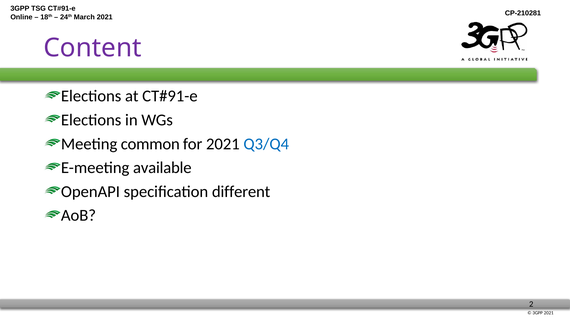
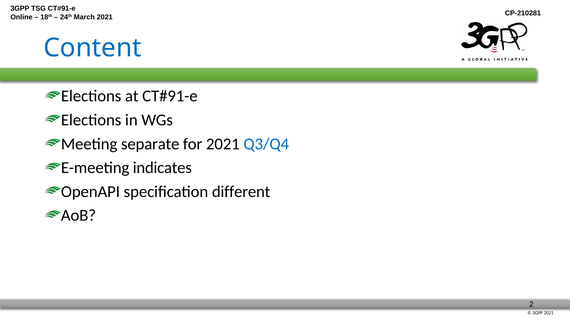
Content colour: purple -> blue (93, 48)
common: common -> separate (150, 144)
available: available -> indicates (162, 168)
